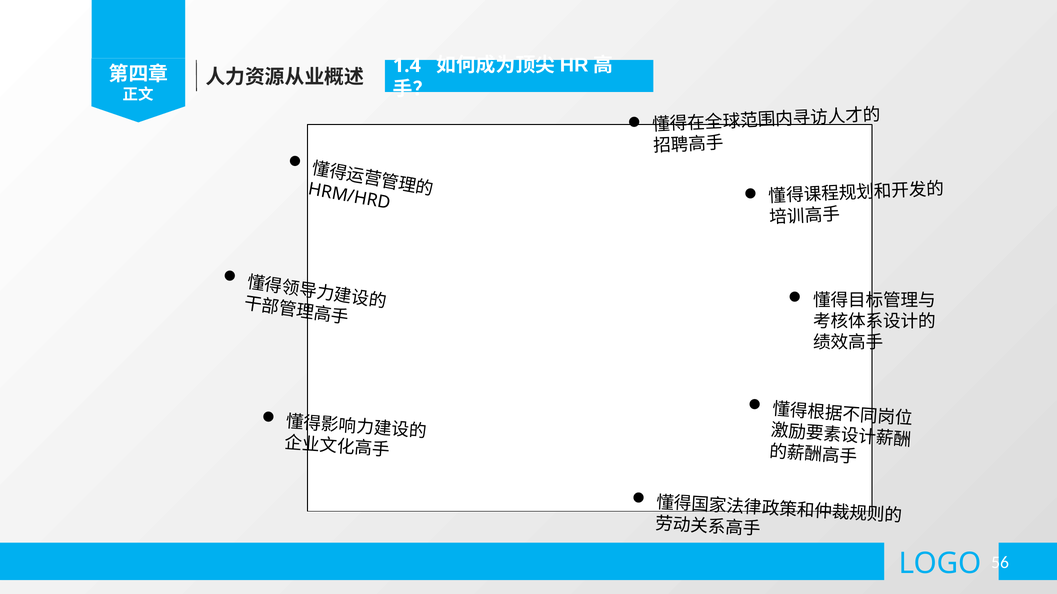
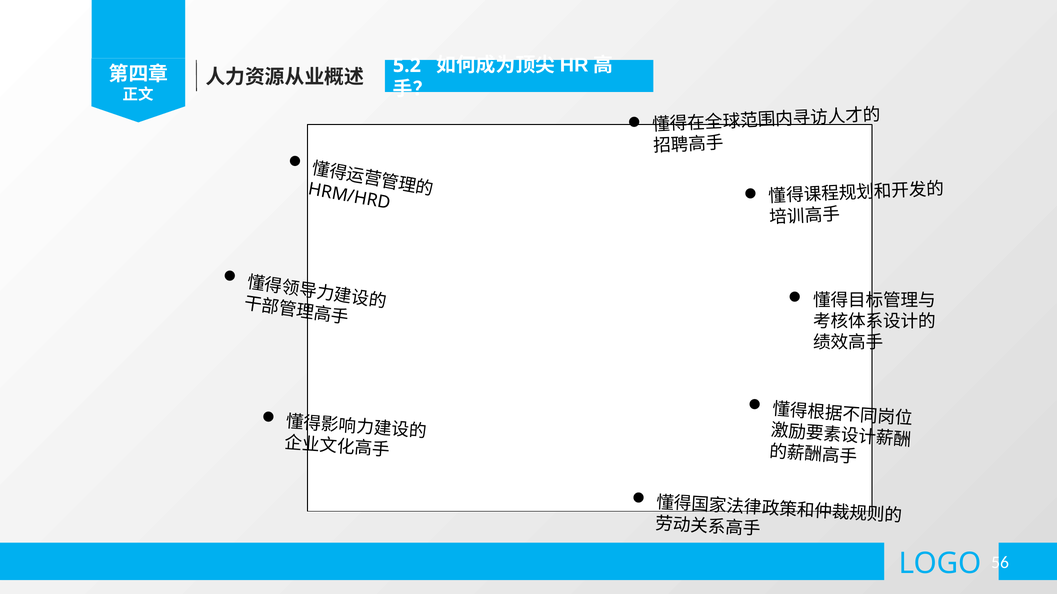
1.4: 1.4 -> 5.2 (407, 66)
